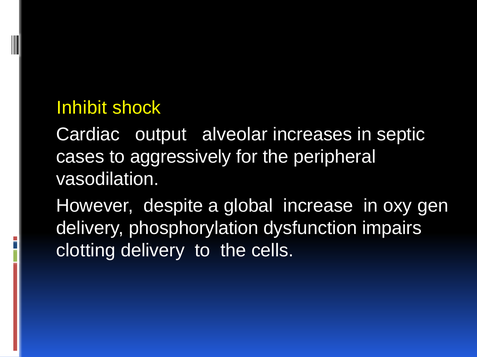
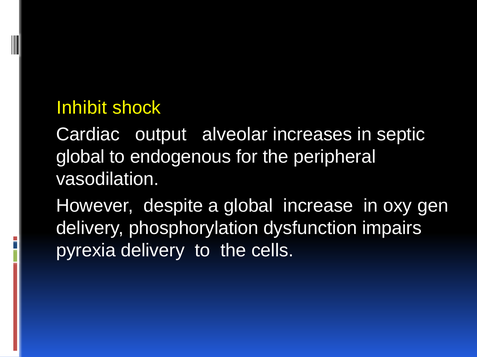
cases: cases -> global (80, 157)
aggressively: aggressively -> endogenous (181, 157)
clotting: clotting -> pyrexia (86, 251)
